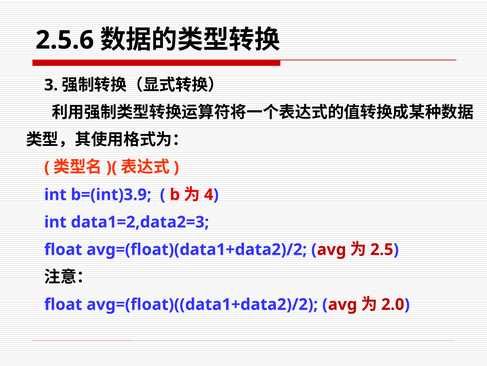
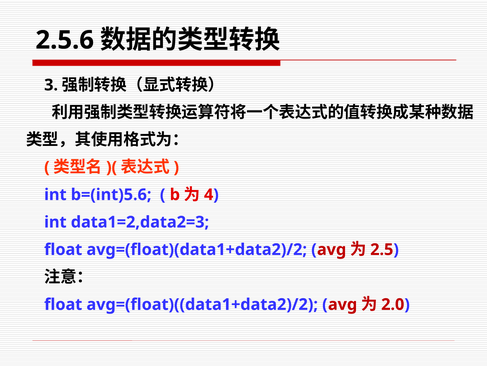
b=(int)3.9: b=(int)3.9 -> b=(int)5.6 (111, 194)
